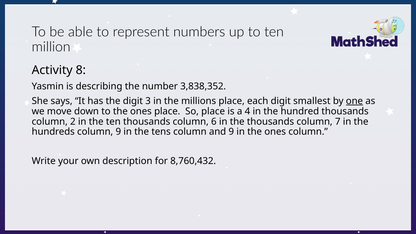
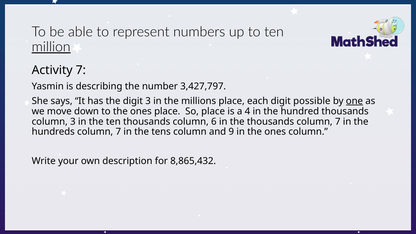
million underline: none -> present (51, 47)
Activity 8: 8 -> 7 (81, 70)
3,838,352: 3,838,352 -> 3,427,797 (203, 86)
smallest: smallest -> possible (312, 101)
column 2: 2 -> 3 (73, 122)
hundreds column 9: 9 -> 7 (118, 132)
8,760,432: 8,760,432 -> 8,865,432 (193, 161)
